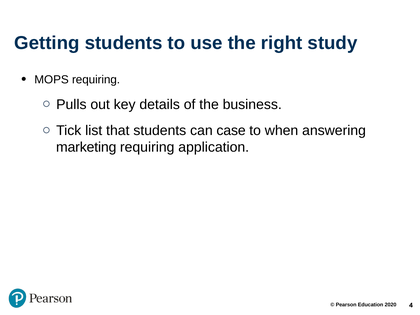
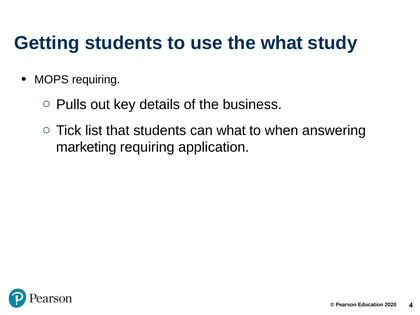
the right: right -> what (282, 43)
can case: case -> what (231, 131)
